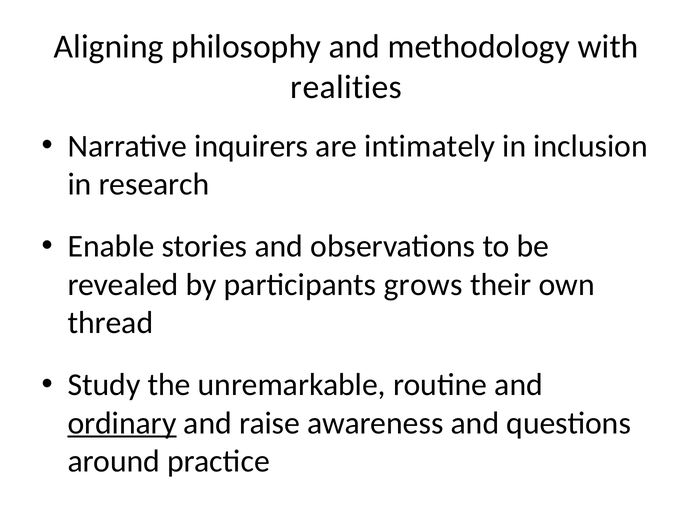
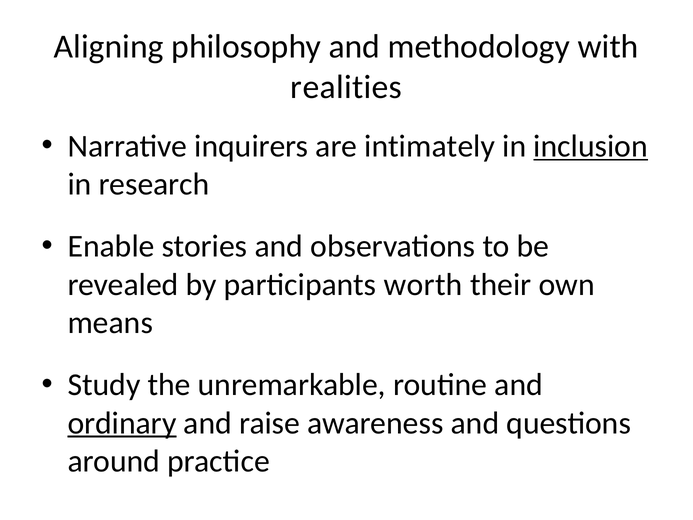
inclusion underline: none -> present (591, 146)
grows: grows -> worth (423, 284)
thread: thread -> means (110, 323)
